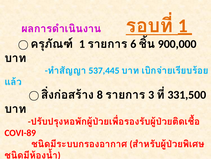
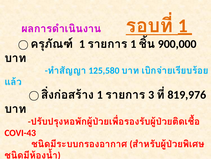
6: 6 -> 1 (133, 44)
537,445: 537,445 -> 125,580 (104, 70)
8: 8 -> 1 (100, 94)
331,500: 331,500 -> 819,976 (187, 94)
COVI-89: COVI-89 -> COVI-43 (20, 132)
